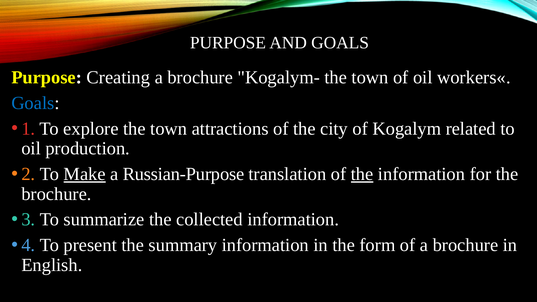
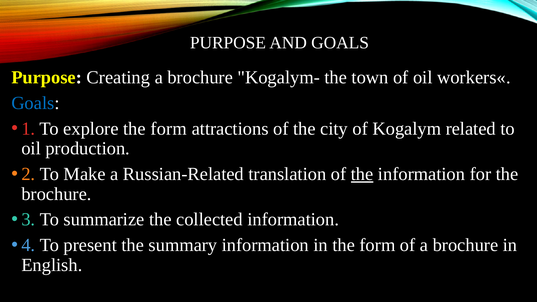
explore the town: town -> form (169, 129)
Make underline: present -> none (85, 174)
Russian-Purpose: Russian-Purpose -> Russian-Related (183, 174)
